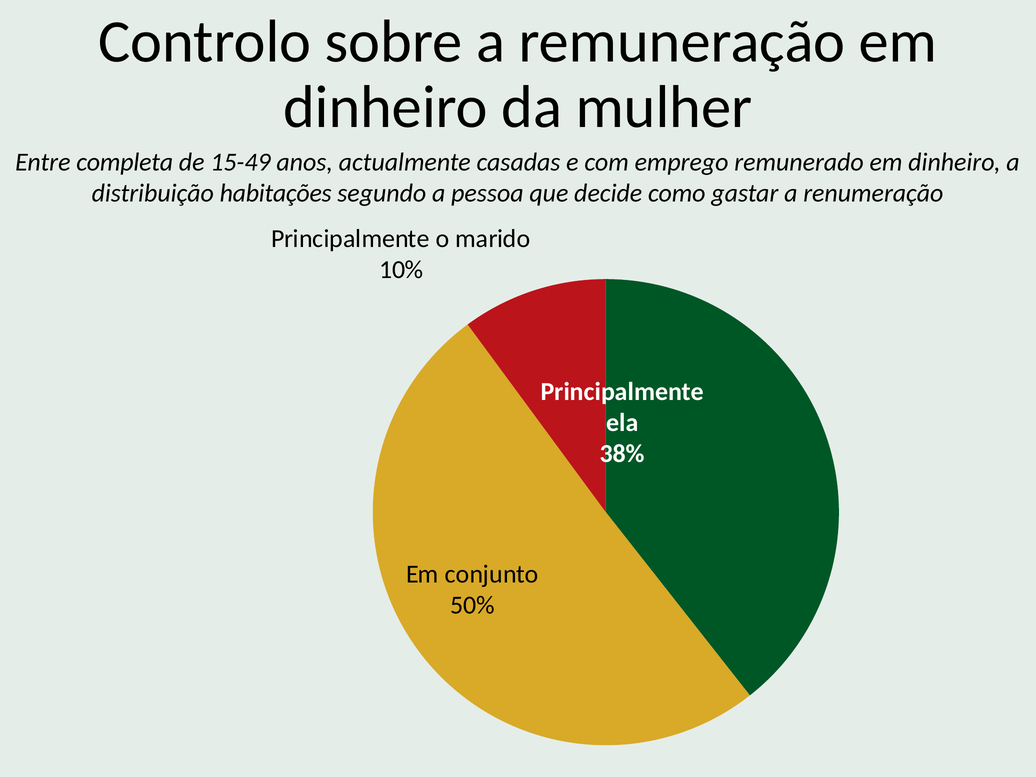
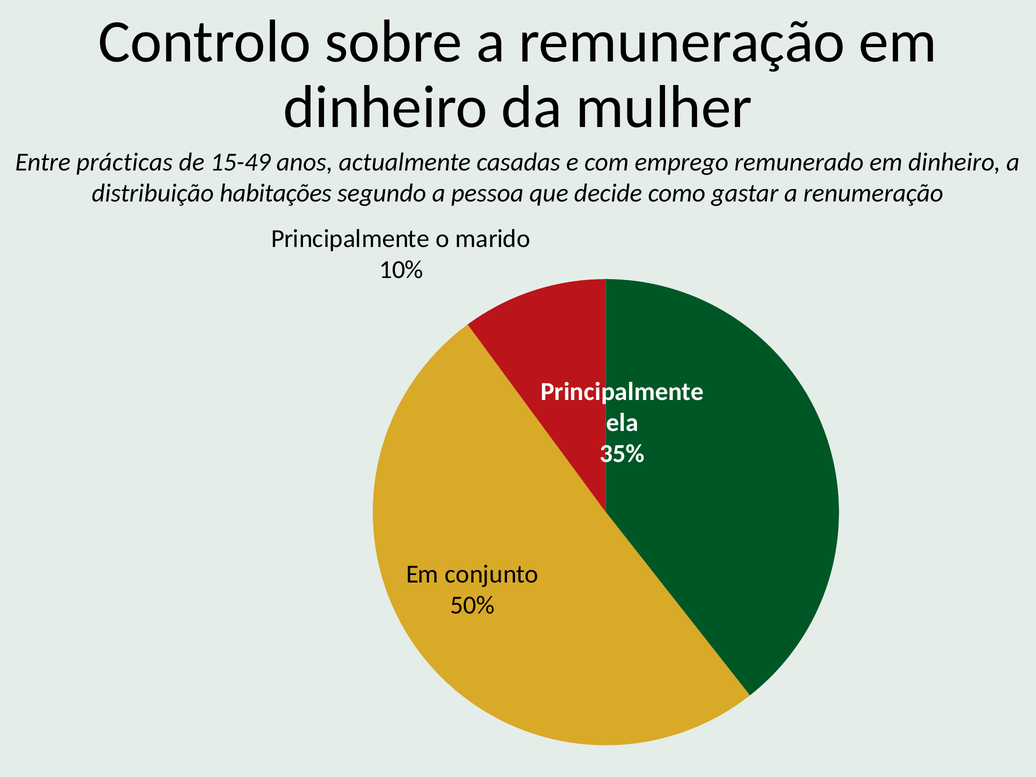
completa: completa -> prácticas (125, 162)
38%: 38% -> 35% (622, 454)
